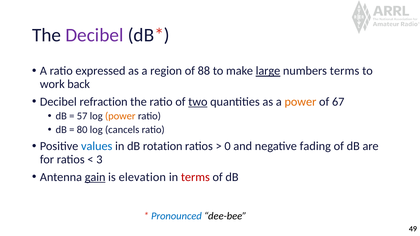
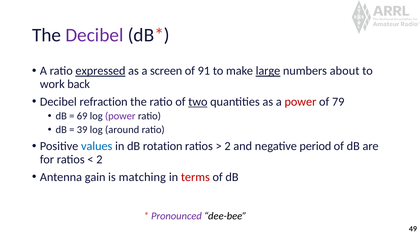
expressed underline: none -> present (100, 71)
region: region -> screen (166, 71)
88: 88 -> 91 (204, 71)
numbers terms: terms -> about (345, 71)
power colour: orange -> red (300, 102)
67: 67 -> 79 (338, 102)
57: 57 -> 69 (82, 116)
power colour: orange -> purple (120, 116)
80: 80 -> 39 (82, 130)
cancels: cancels -> around (122, 130)
0: 0 -> 2 (228, 146)
fading: fading -> period (315, 146)
3: 3 -> 2 (99, 160)
gain underline: present -> none (95, 177)
elevation: elevation -> matching (142, 177)
Pronounced colour: blue -> purple (176, 216)
